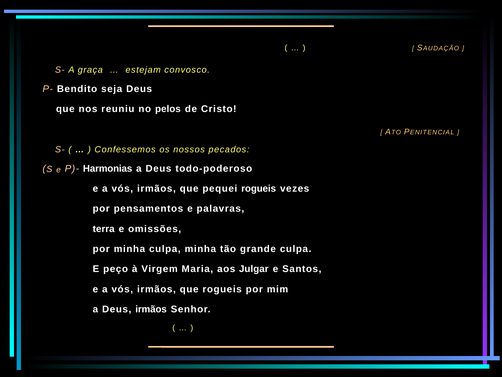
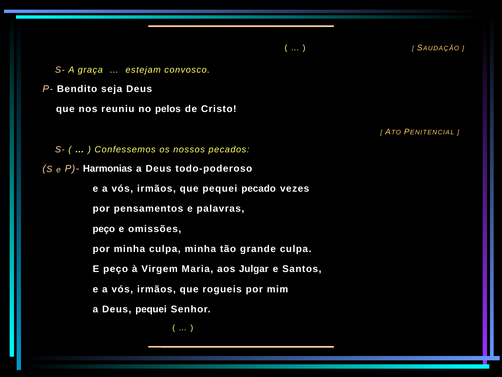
pequei rogueis: rogueis -> pecado (259, 188)
terra: terra -> peço (104, 229)
Deus irmãos: irmãos -> pequei (151, 309)
